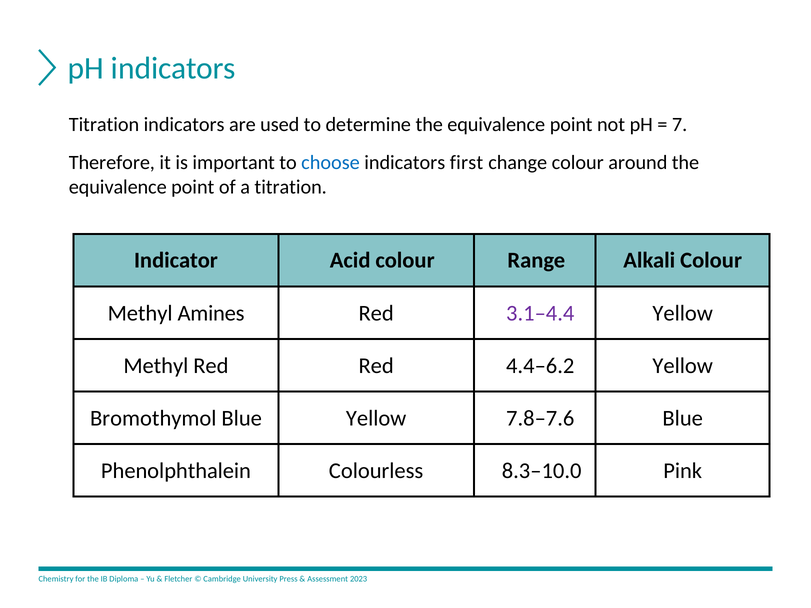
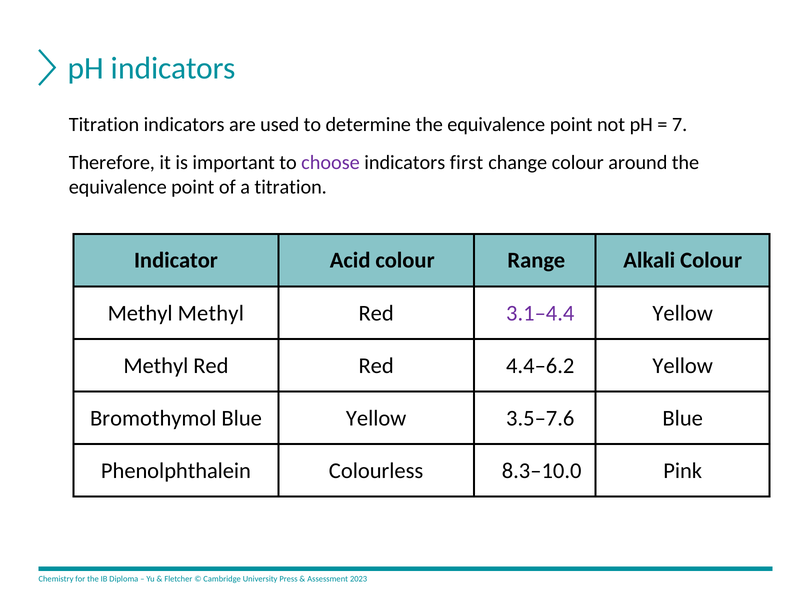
choose colour: blue -> purple (330, 163)
Methyl Amines: Amines -> Methyl (211, 313)
7.8–7.6: 7.8–7.6 -> 3.5–7.6 (540, 418)
